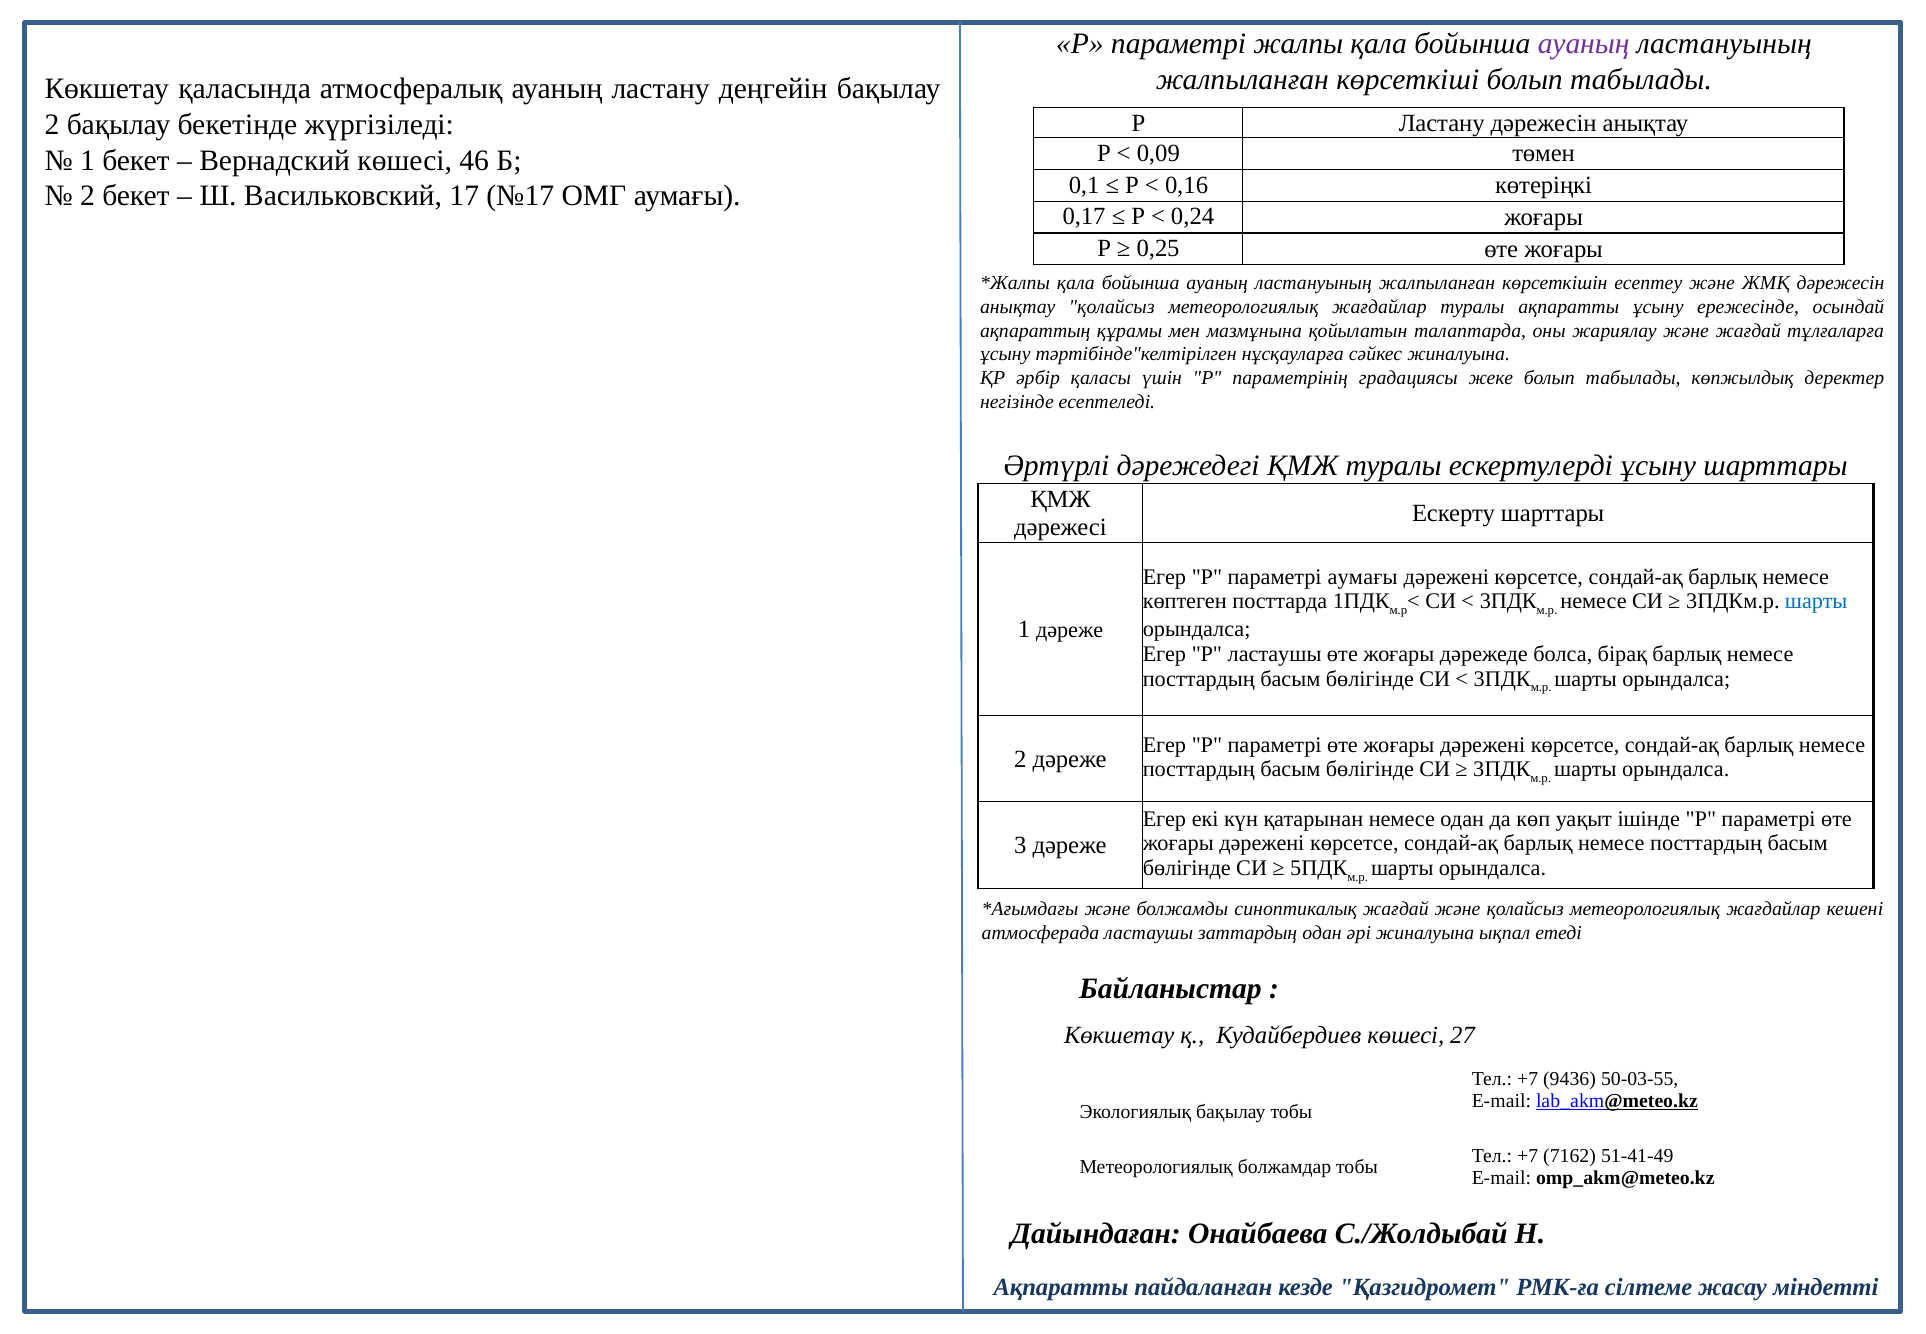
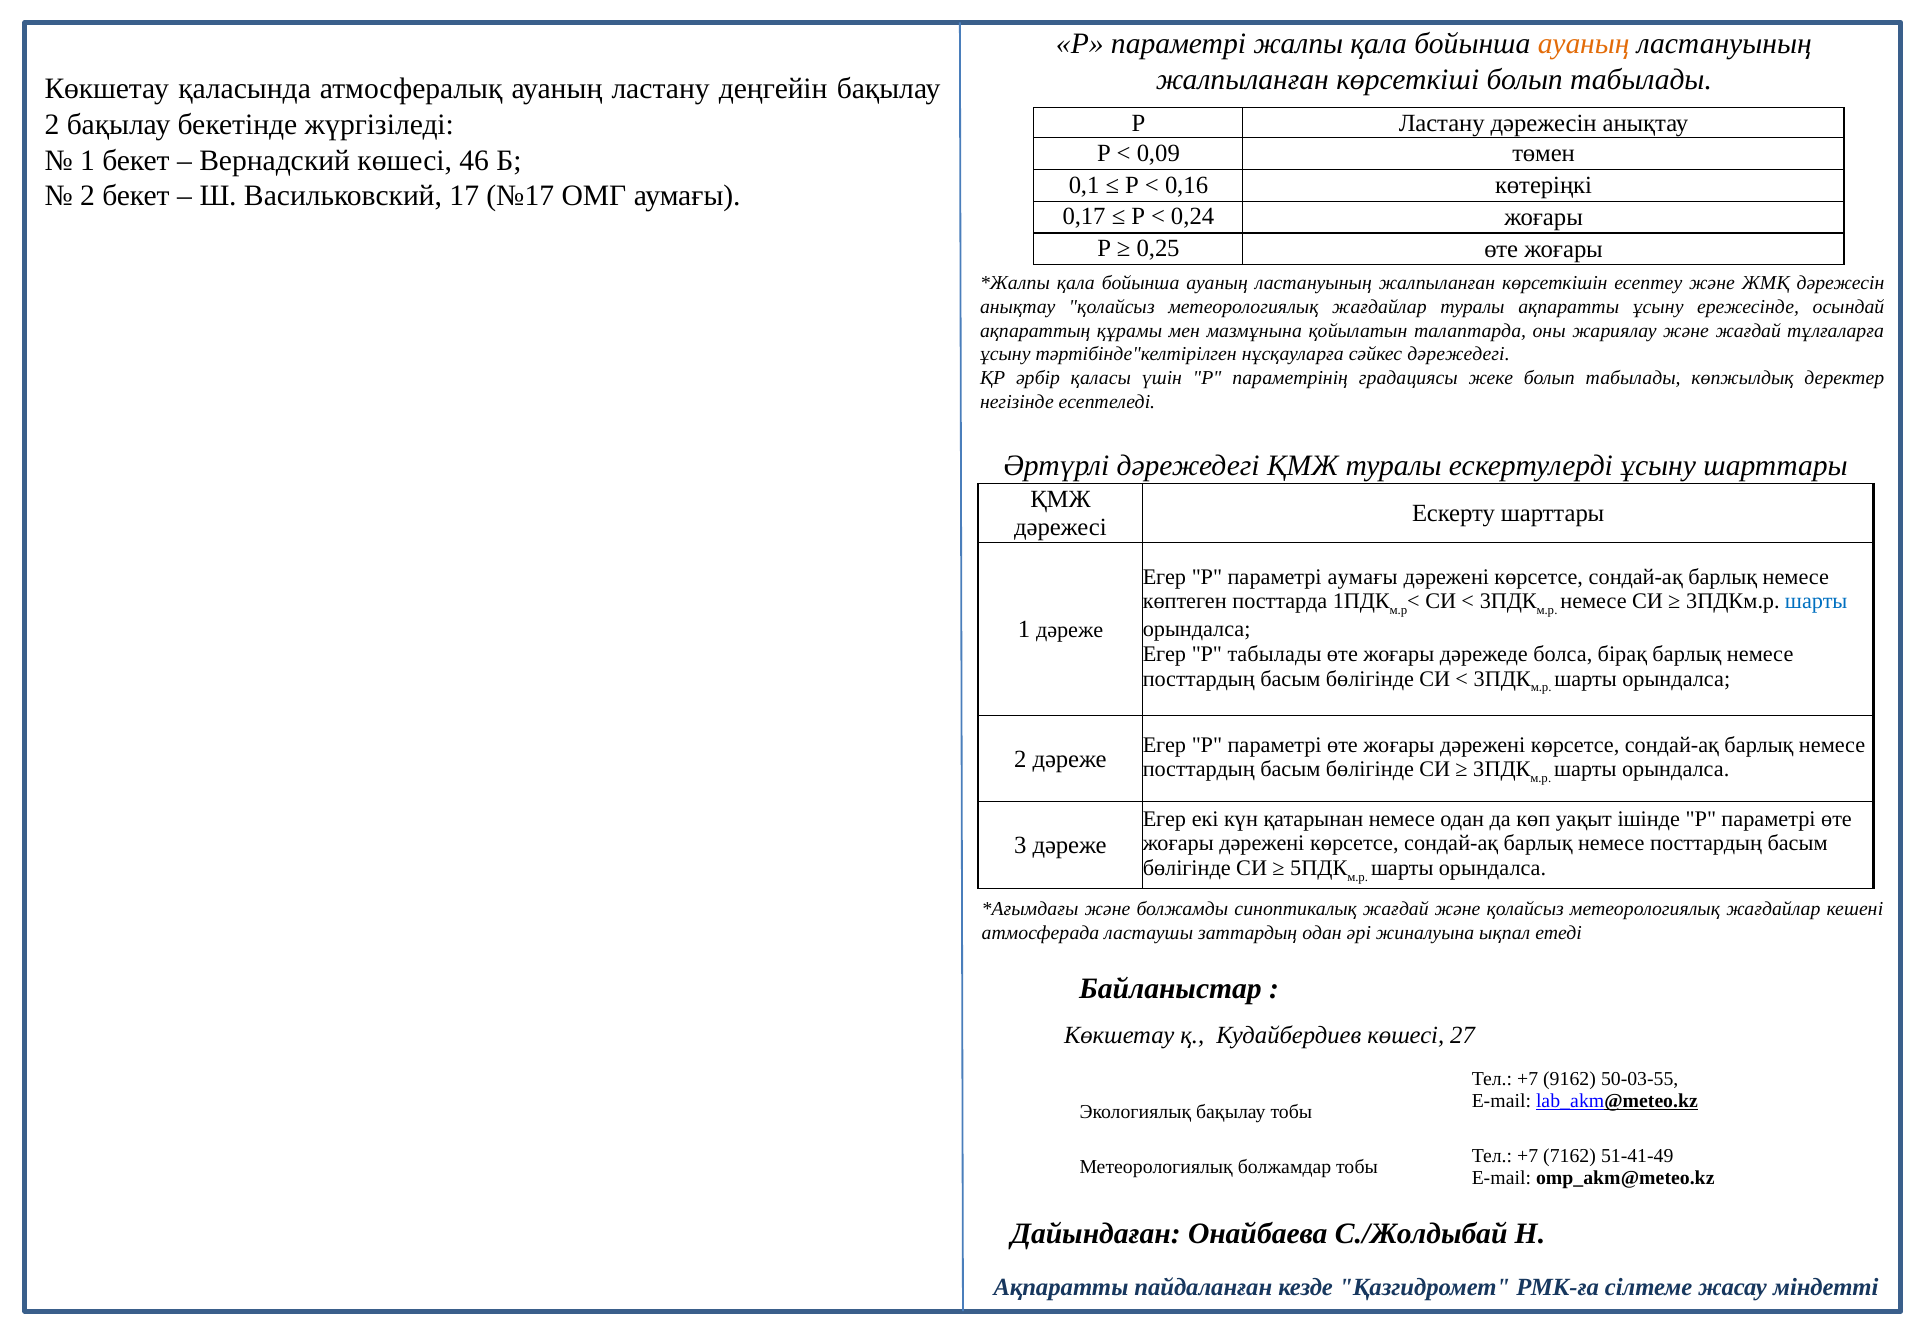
ауаның colour: purple -> orange (1584, 44)
сәйкес жиналуына: жиналуына -> дәрежедегі (1459, 354)
P ластаушы: ластаушы -> табылады (1275, 654)
9436: 9436 -> 9162 (1570, 1079)
